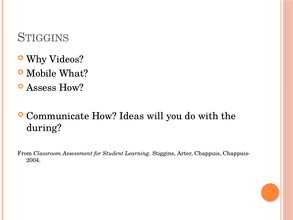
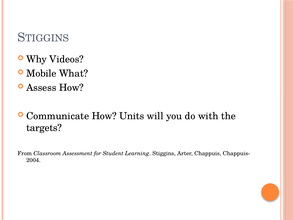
Ideas: Ideas -> Units (132, 116)
during: during -> targets (44, 128)
